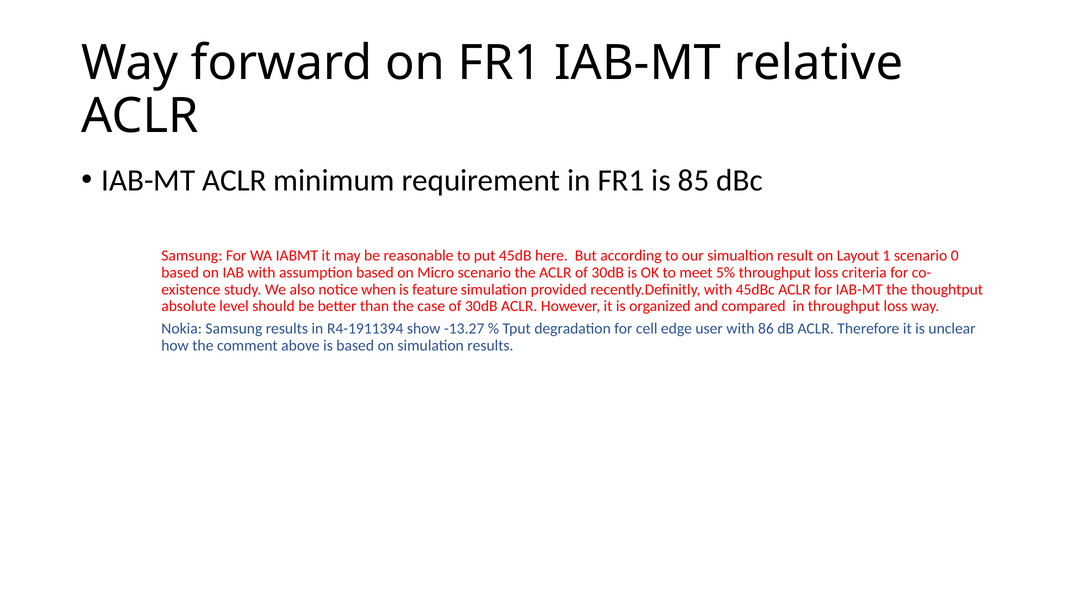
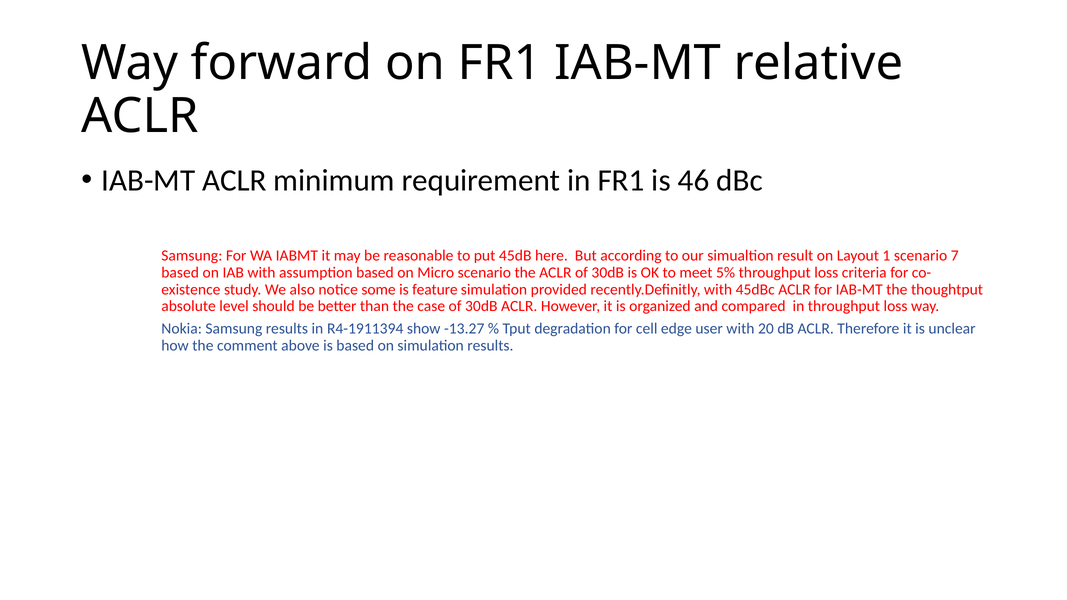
85: 85 -> 46 (694, 180)
0: 0 -> 7 (955, 256)
when: when -> some (379, 290)
86: 86 -> 20 (766, 329)
